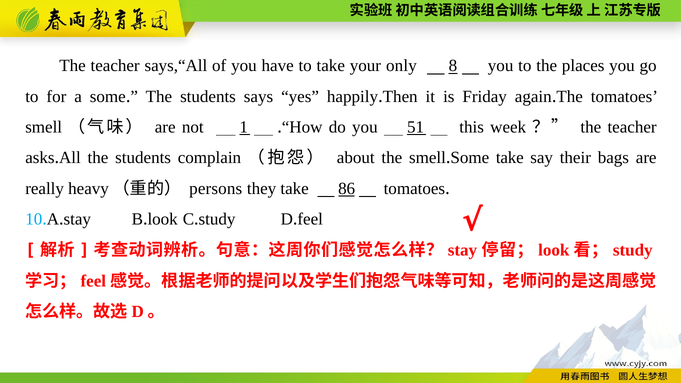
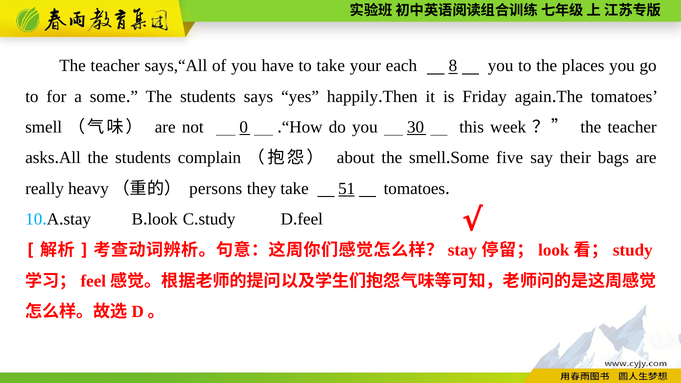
only: only -> each (401, 66)
1: 1 -> 0 (244, 127)
51: 51 -> 30 (416, 127)
take: take -> five (510, 158)
86: 86 -> 51 (347, 188)
